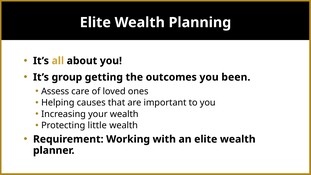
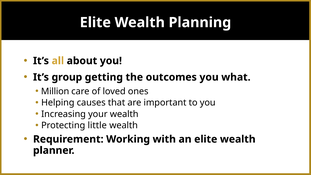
been: been -> what (236, 77)
Assess: Assess -> Million (55, 91)
